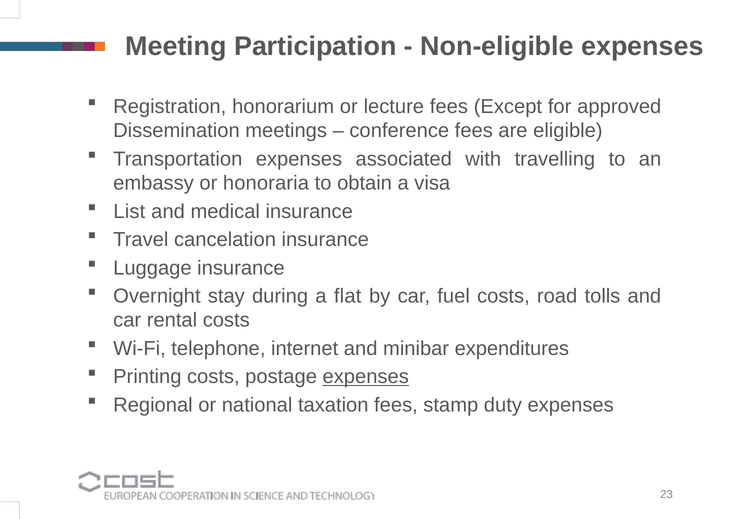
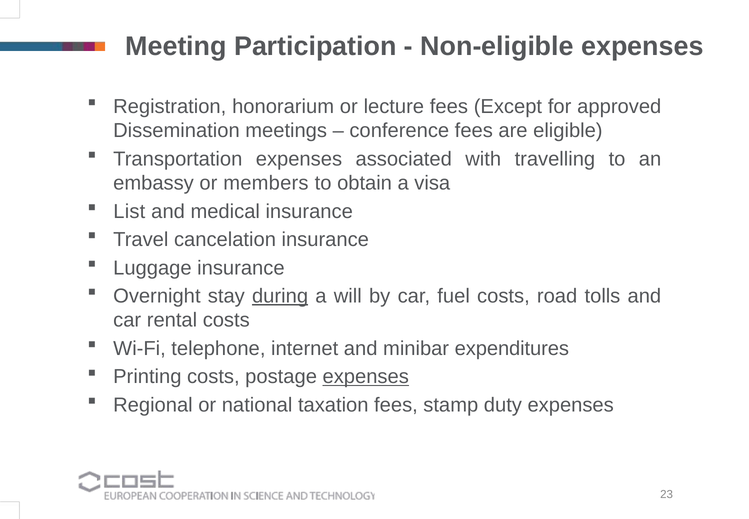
honoraria: honoraria -> members (266, 183)
during underline: none -> present (280, 296)
flat: flat -> will (348, 296)
